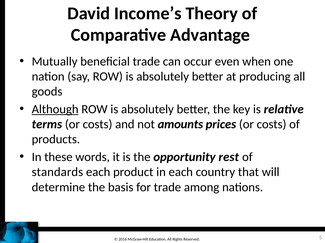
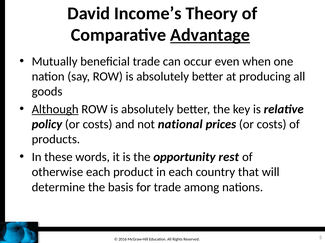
Advantage underline: none -> present (210, 35)
terms: terms -> policy (47, 125)
amounts: amounts -> national (180, 125)
standards: standards -> otherwise (57, 173)
